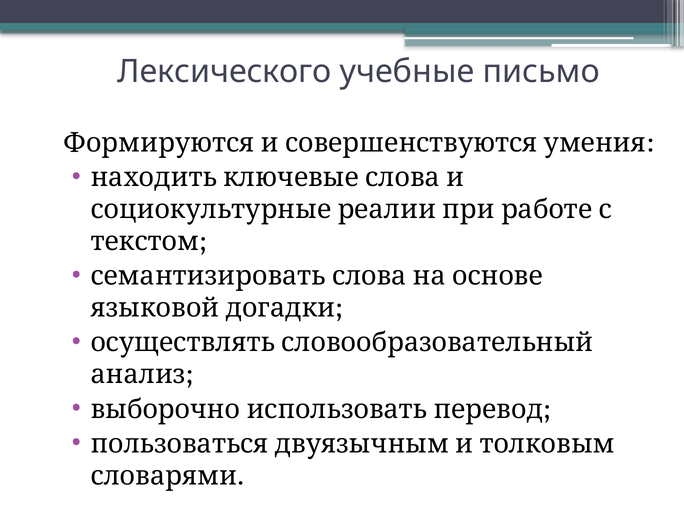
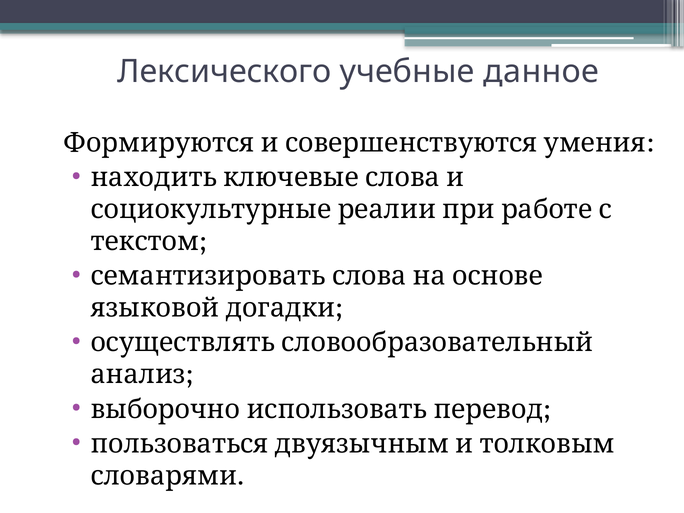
письмо: письмо -> данное (541, 71)
